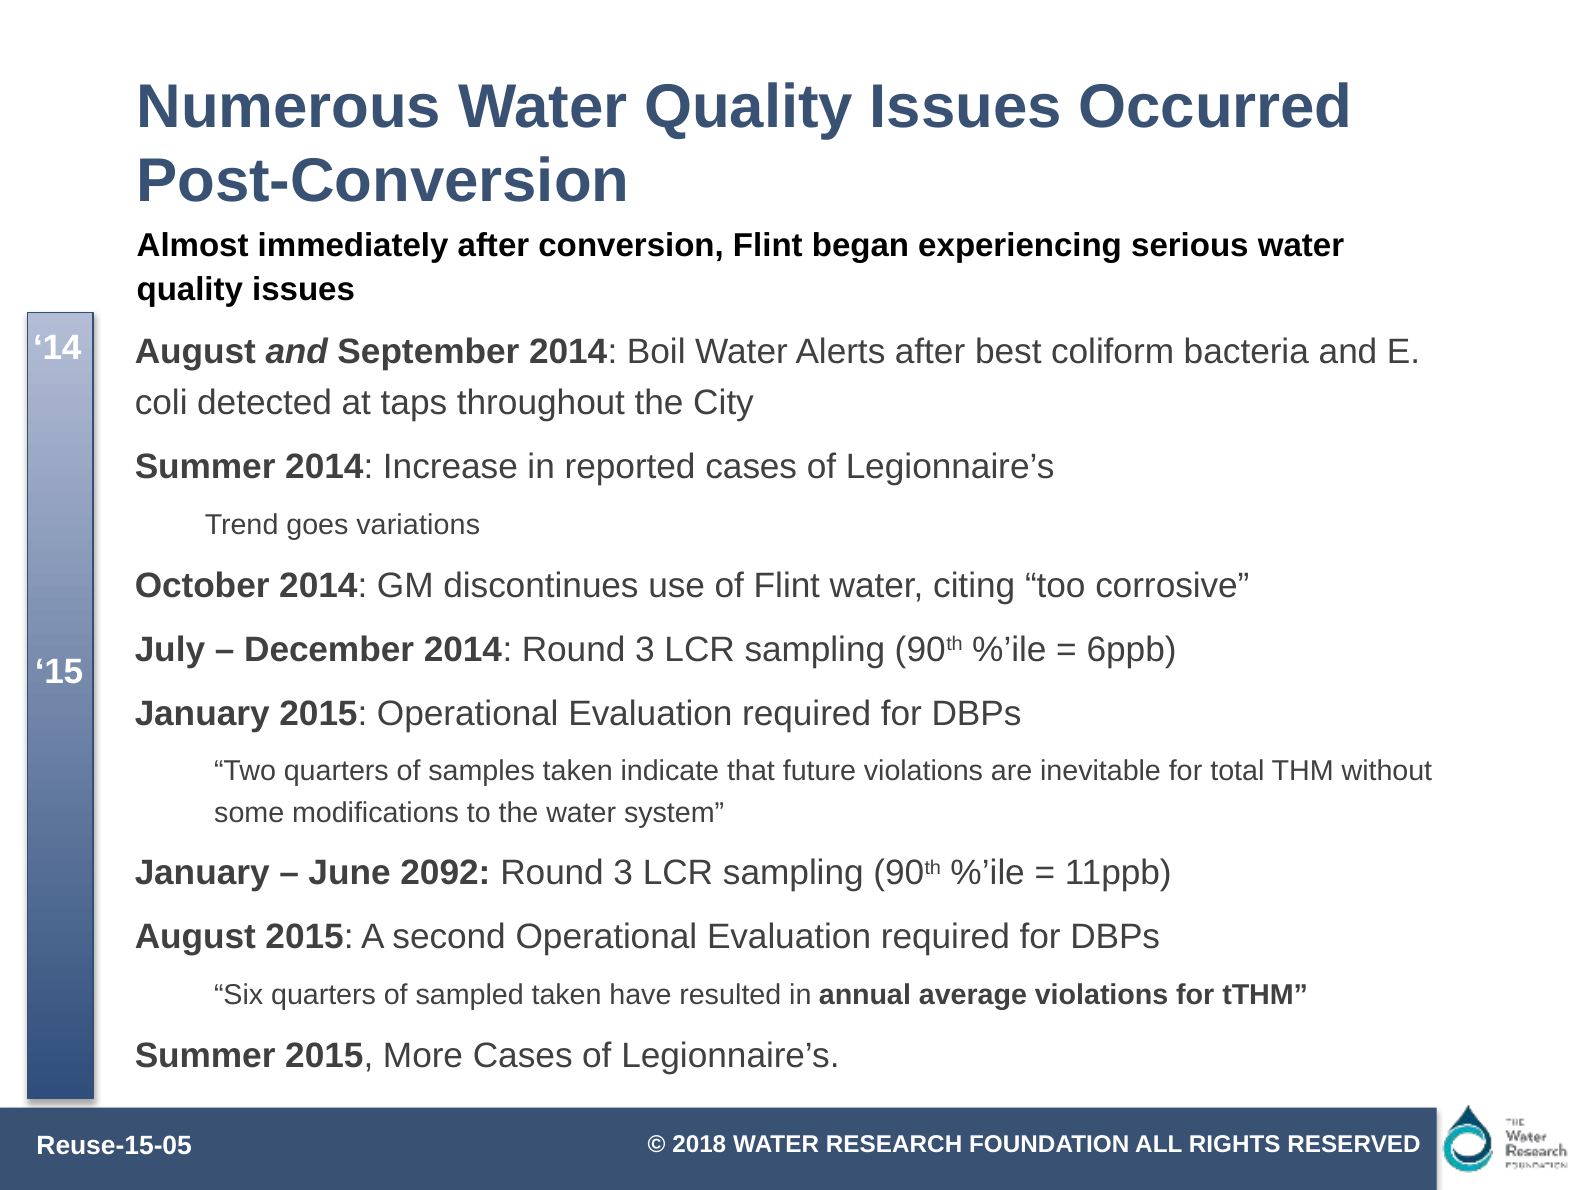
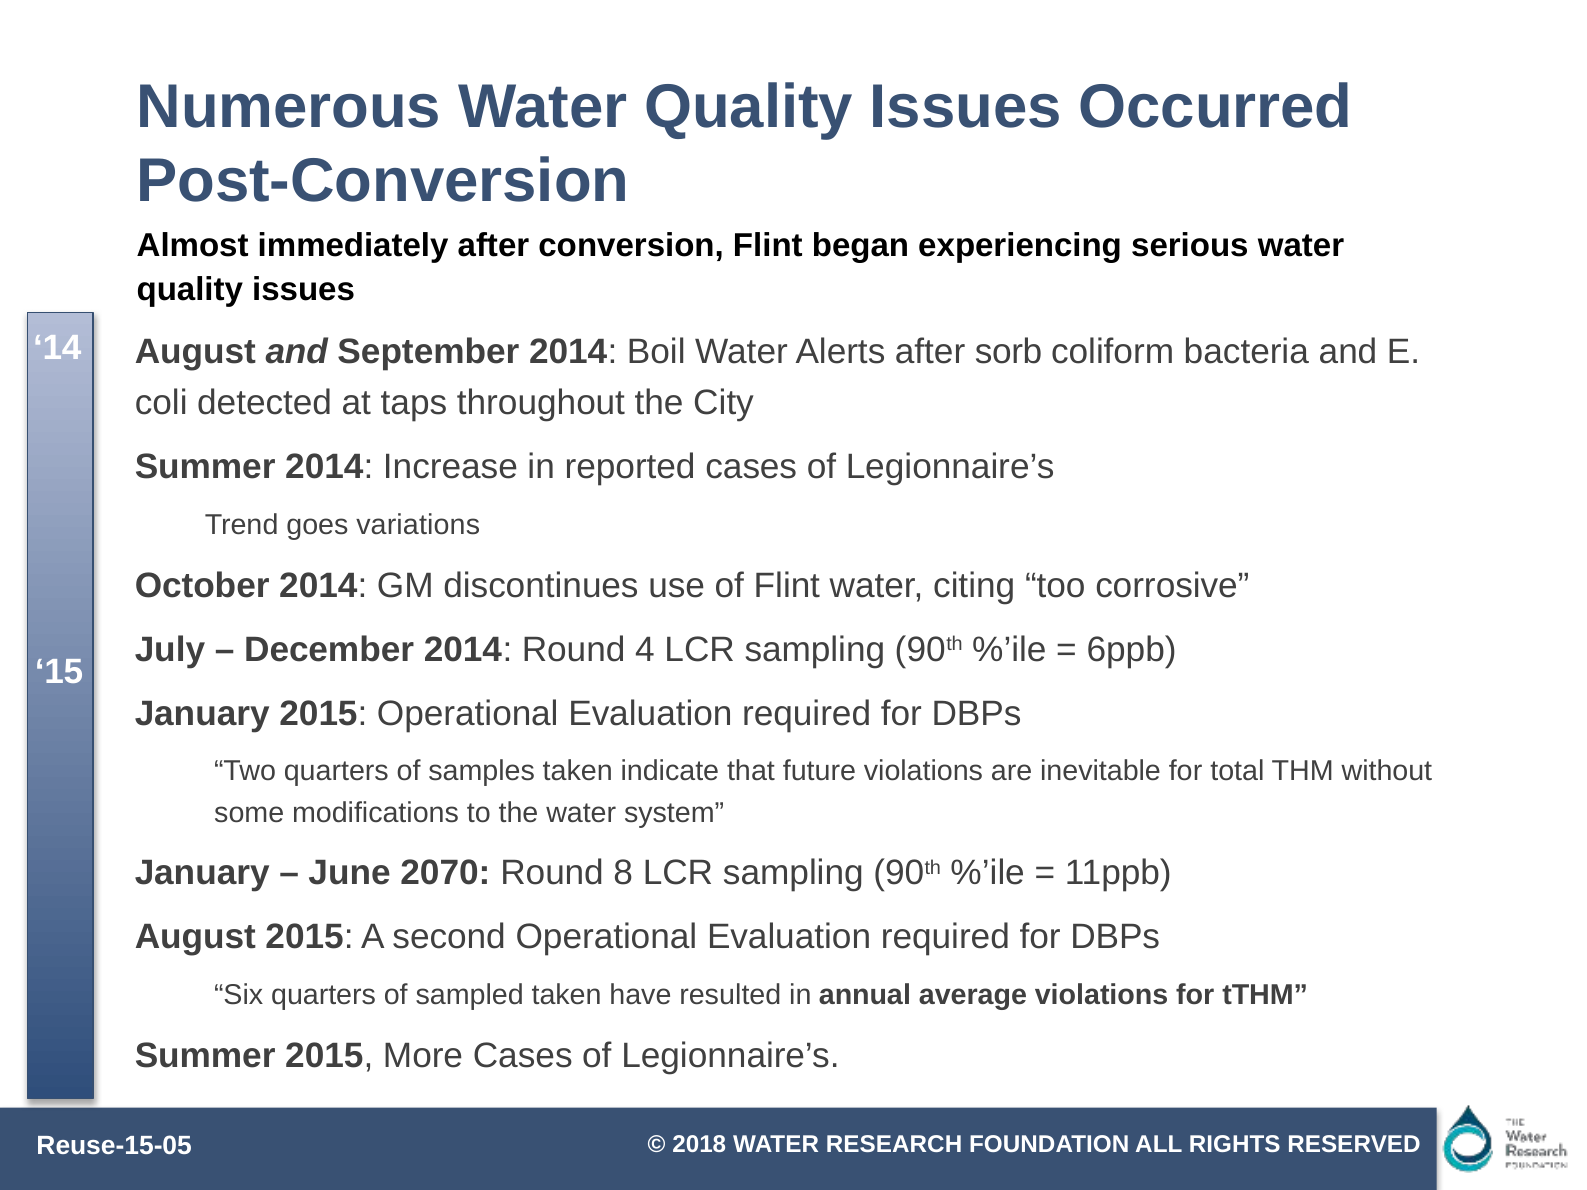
best: best -> sorb (1008, 352)
2014 Round 3: 3 -> 4 (645, 650)
2092: 2092 -> 2070 (445, 873)
3: 3 -> 8 (623, 873)
